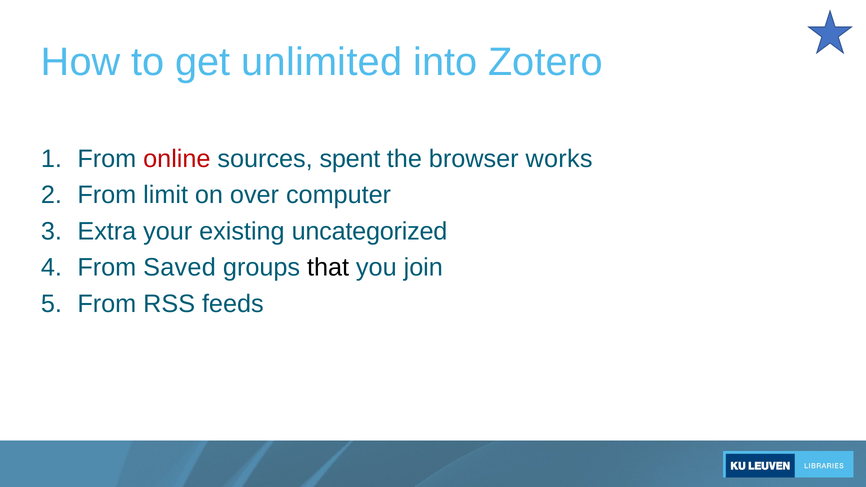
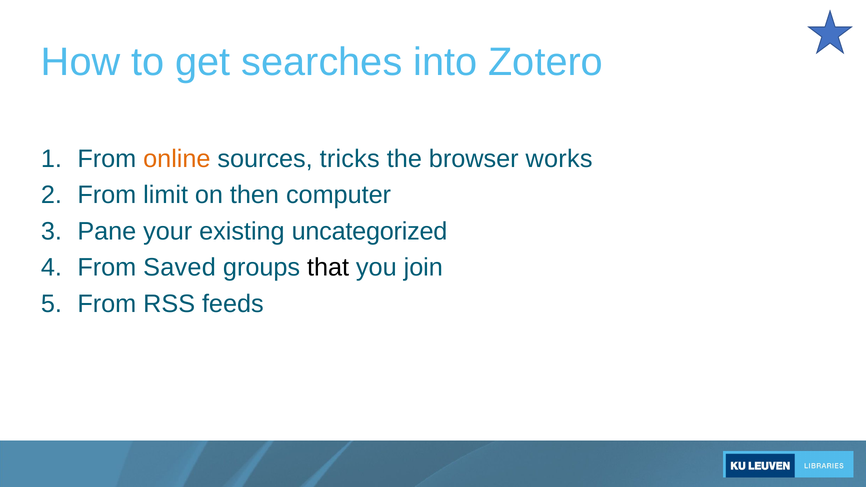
unlimited: unlimited -> searches (322, 62)
online colour: red -> orange (177, 159)
spent: spent -> tricks (350, 159)
over: over -> then (255, 195)
Extra: Extra -> Pane (107, 231)
